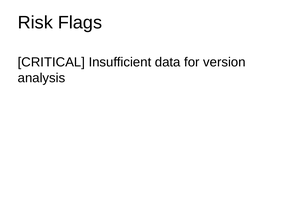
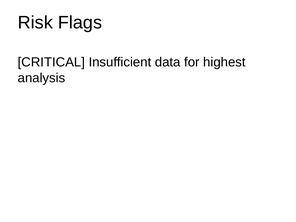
version: version -> highest (224, 62)
